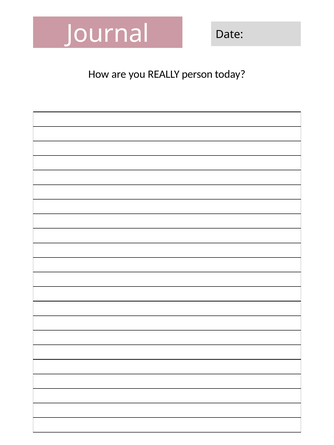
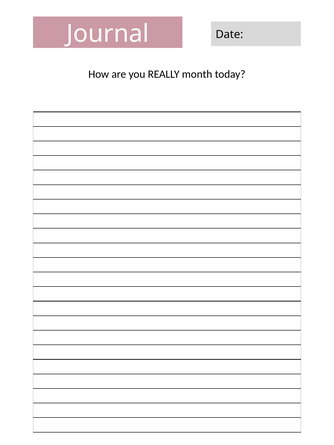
person: person -> month (197, 74)
